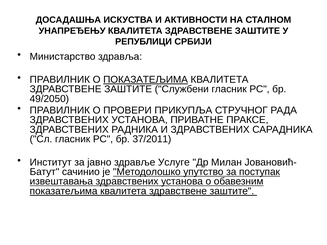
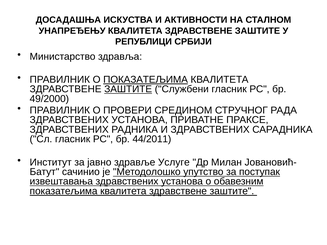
ЗАШТИТЕ underline: none -> present (128, 89)
49/2050: 49/2050 -> 49/2000 (49, 99)
ПРИКУПЉА: ПРИКУПЉА -> СРЕДИНОМ (183, 110)
37/2011: 37/2011 -> 44/2011 (152, 139)
